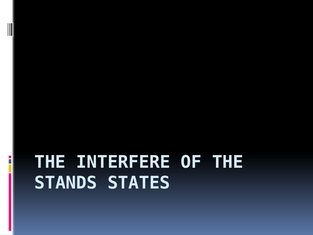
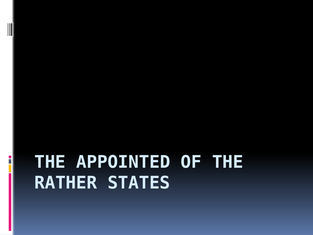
INTERFERE: INTERFERE -> APPOINTED (123, 162)
STANDS: STANDS -> RATHER (66, 183)
